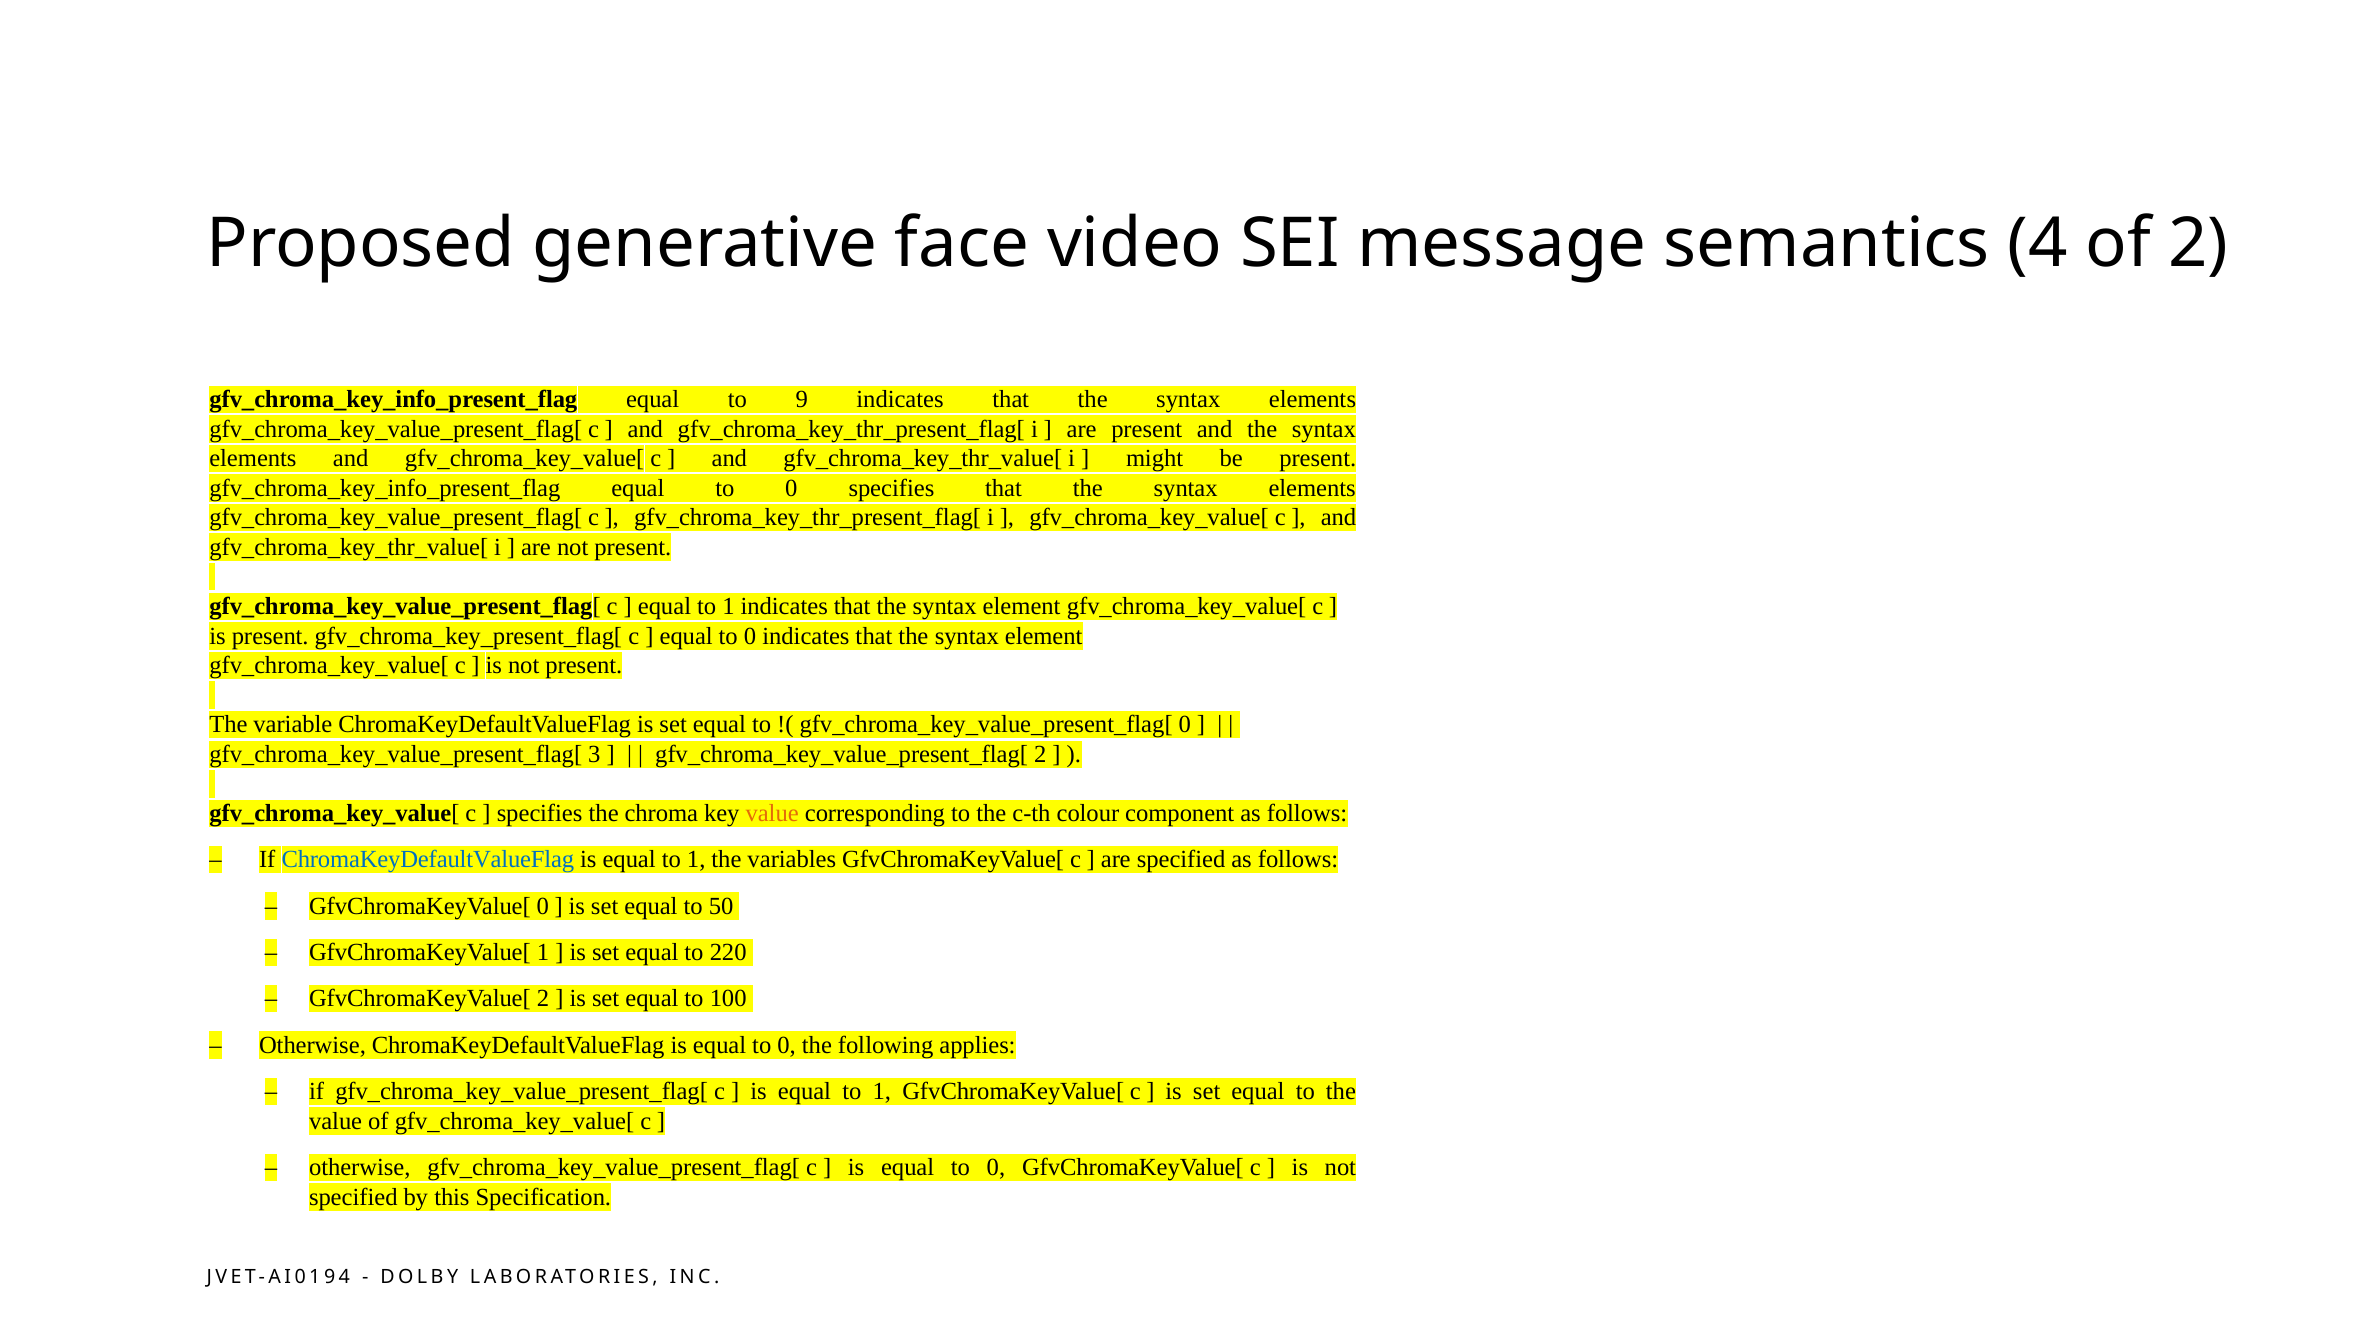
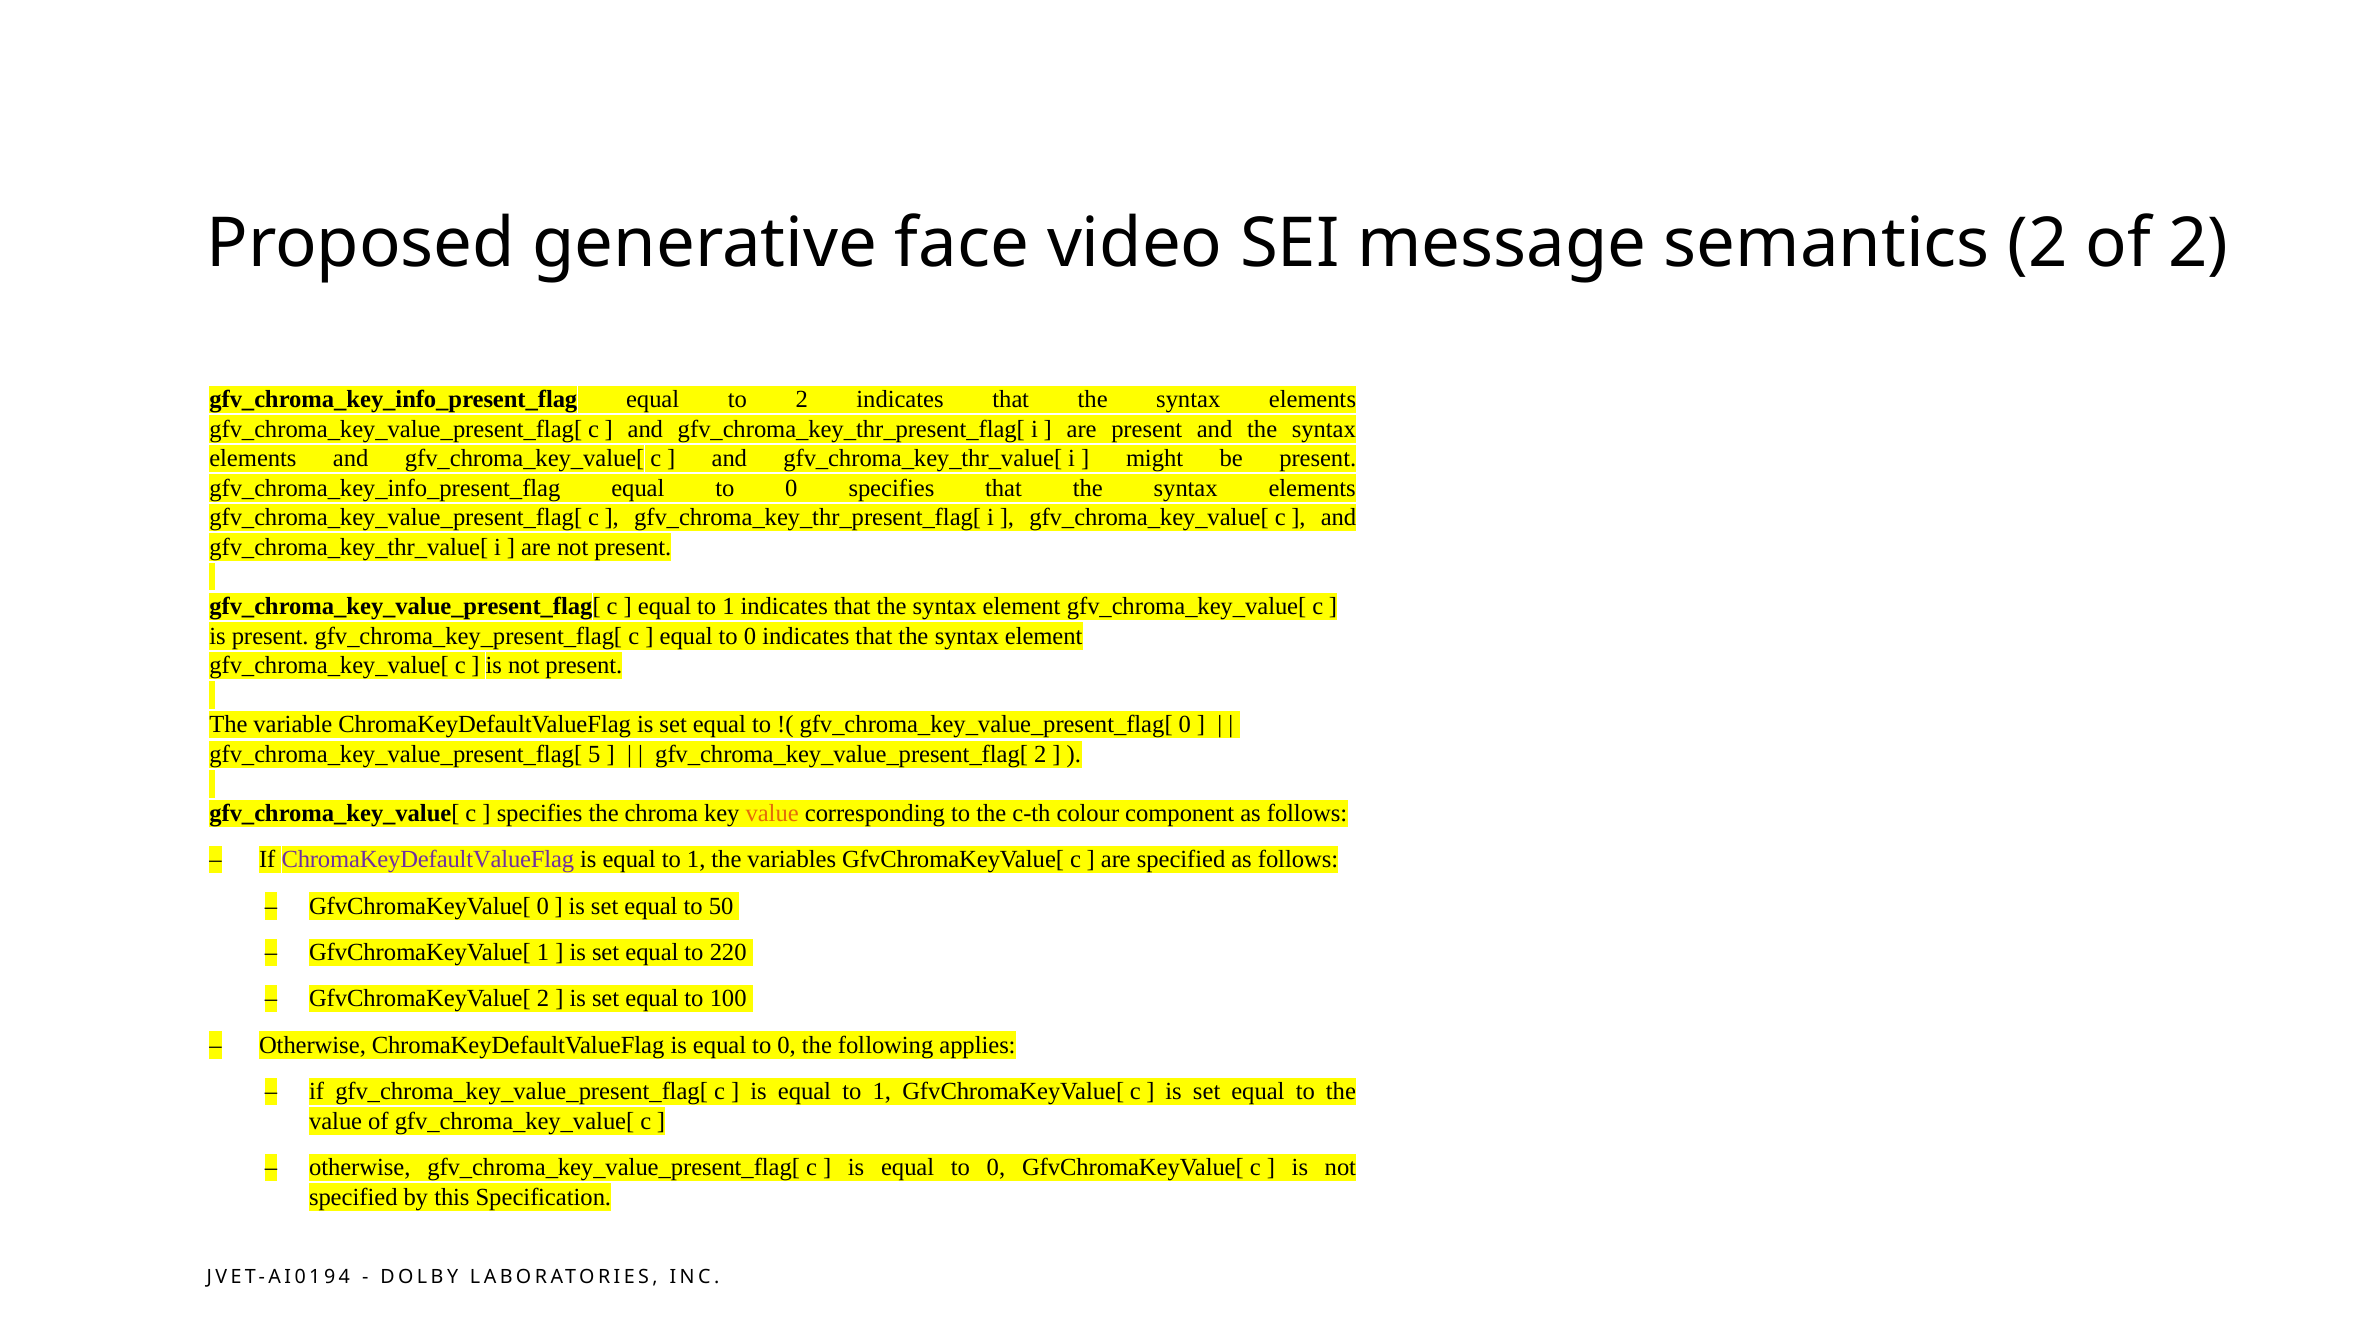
semantics 4: 4 -> 2 (2038, 244)
to 9: 9 -> 2 (802, 399)
3: 3 -> 5 (594, 754)
ChromaKeyDefaultValueFlag colour: blue -> purple (428, 860)
